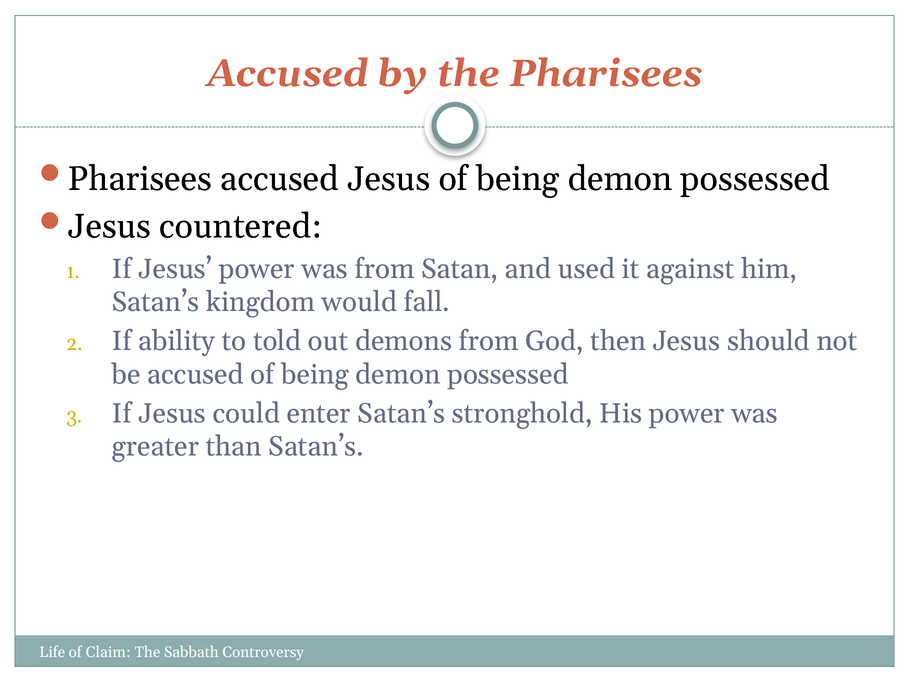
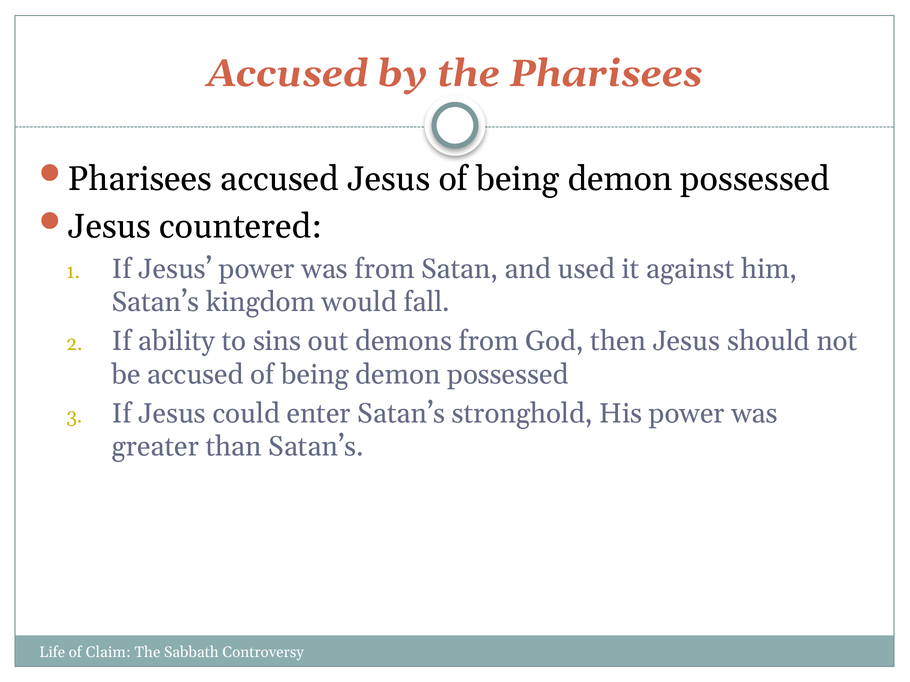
told: told -> sins (277, 341)
